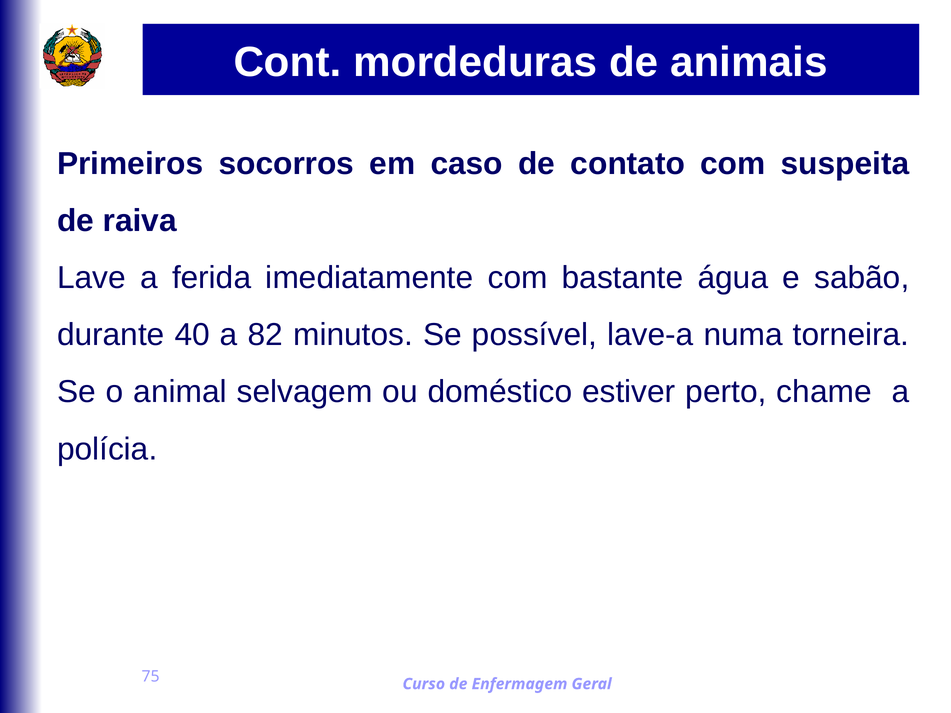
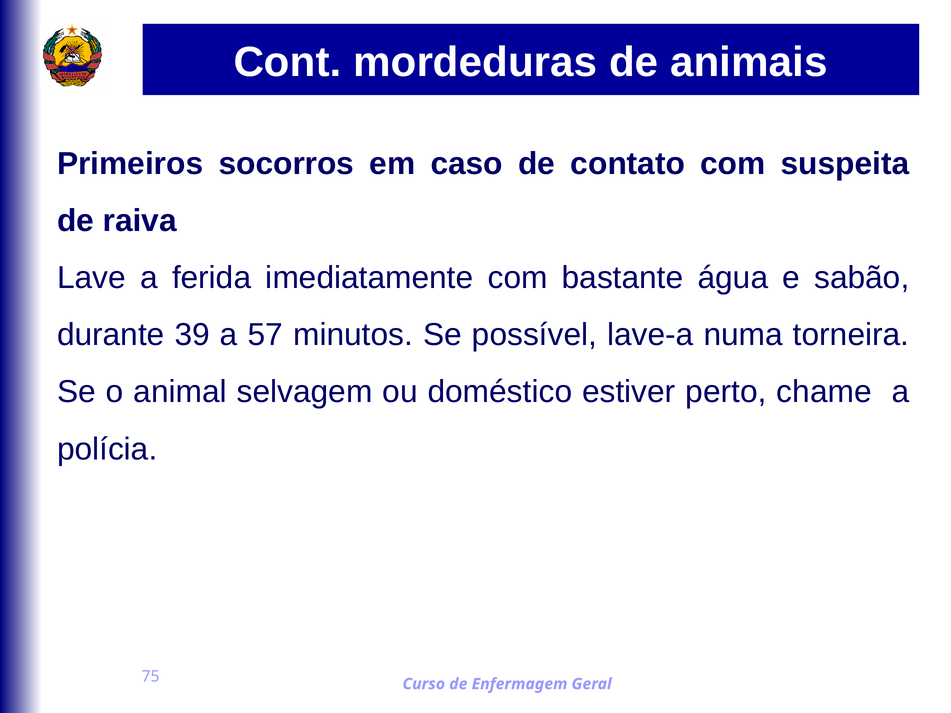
40: 40 -> 39 (192, 335)
82: 82 -> 57 (265, 335)
